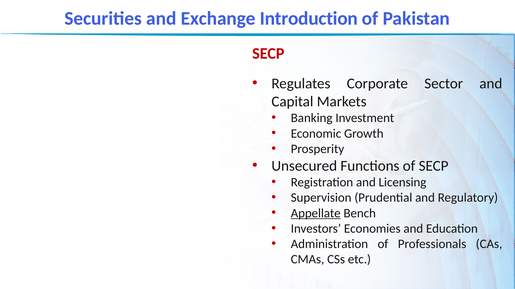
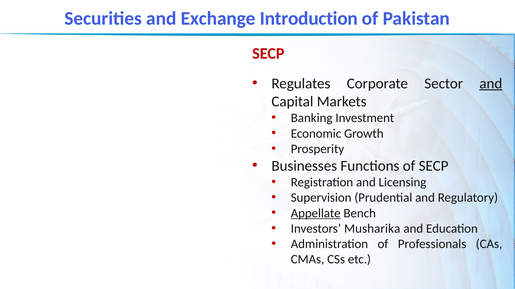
and underline: none -> present (491, 84)
Unsecured: Unsecured -> Businesses (304, 166)
Economies: Economies -> Musharika (372, 229)
